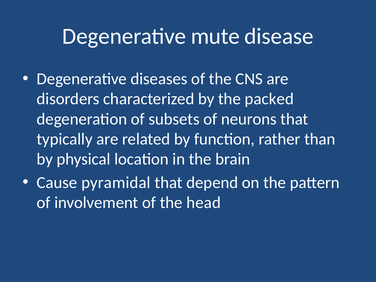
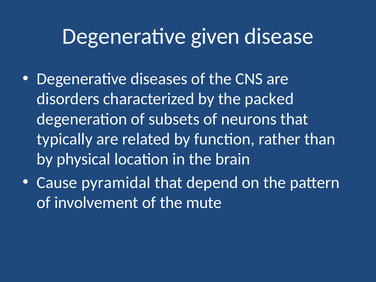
mute: mute -> given (215, 36)
head: head -> mute (204, 203)
